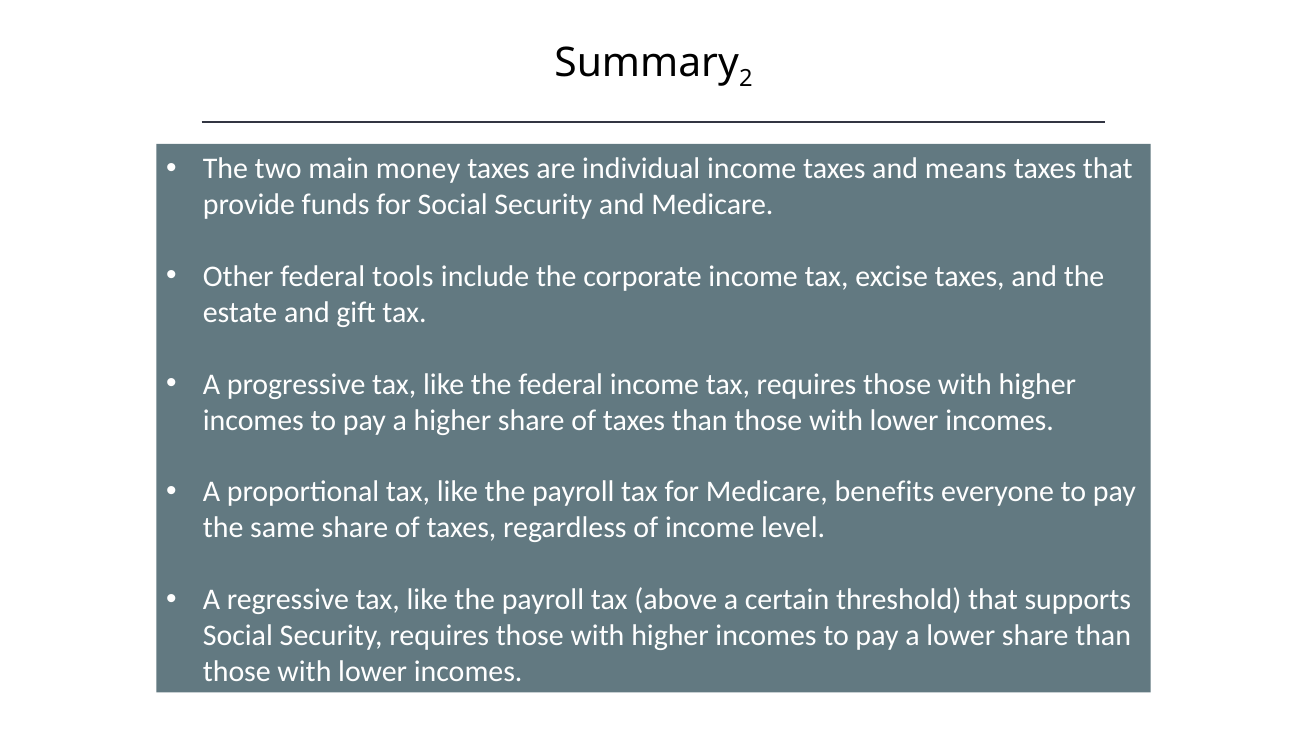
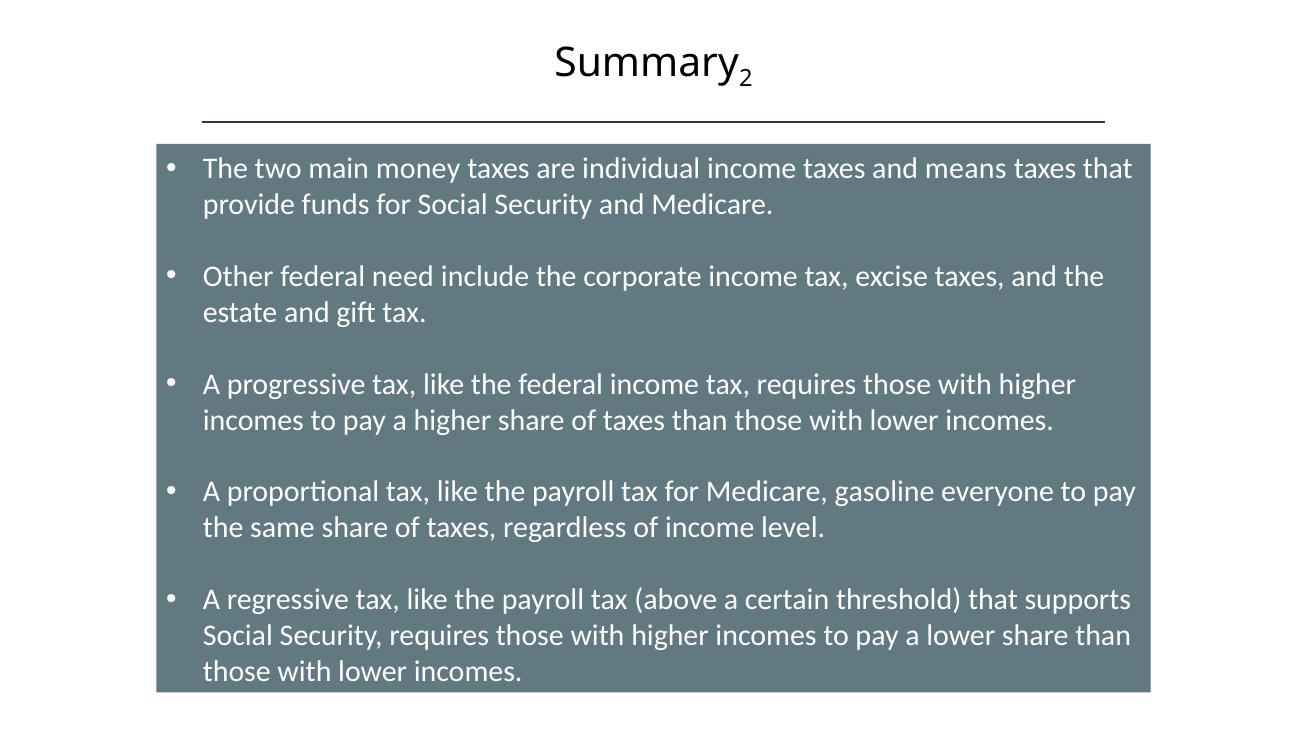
tools: tools -> need (403, 277)
benefits: benefits -> gasoline (885, 492)
